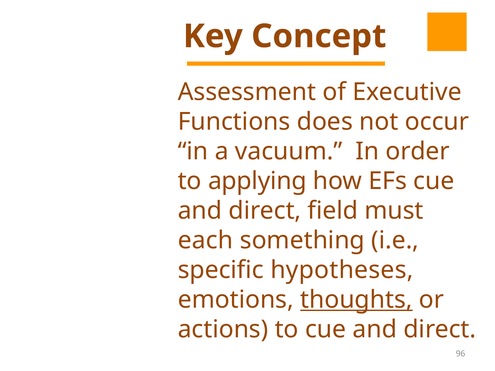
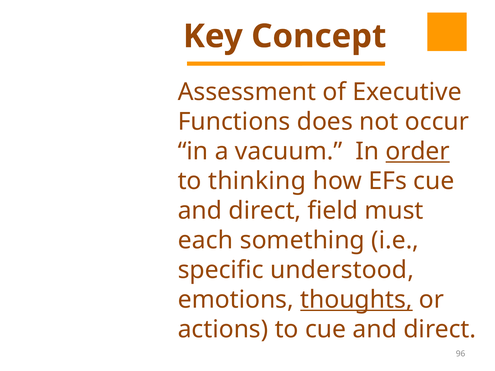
order underline: none -> present (418, 151)
applying: applying -> thinking (257, 181)
hypotheses: hypotheses -> understood (342, 270)
